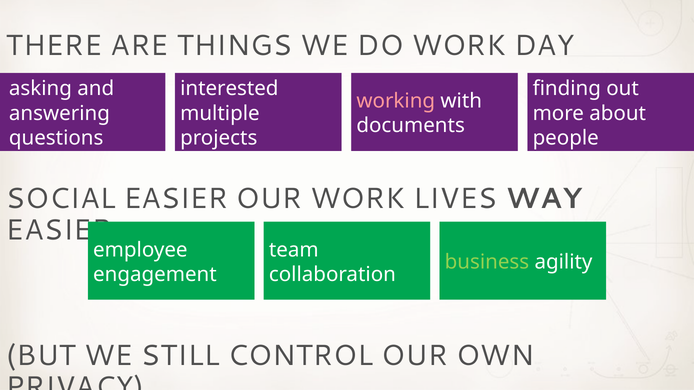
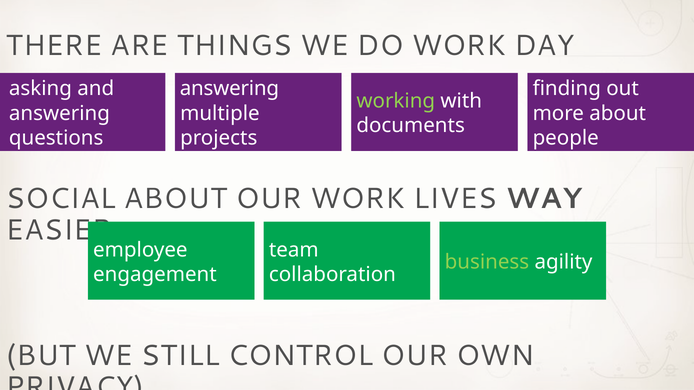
interested: interested -> answering (229, 89)
working colour: pink -> light green (396, 101)
SOCIAL EASIER: EASIER -> ABOUT (176, 199)
